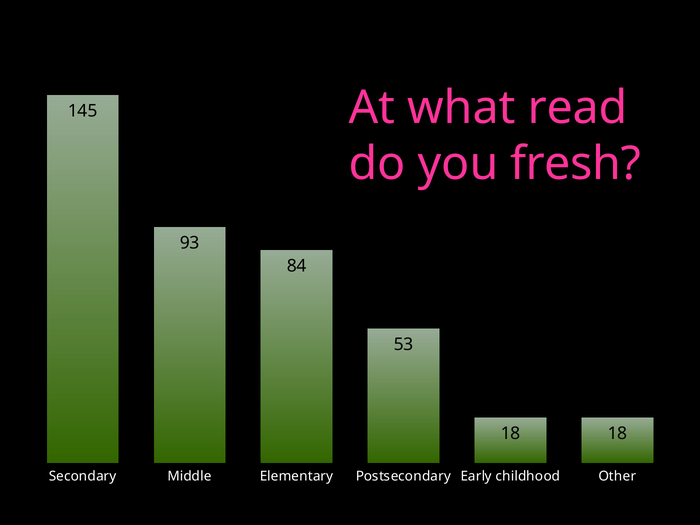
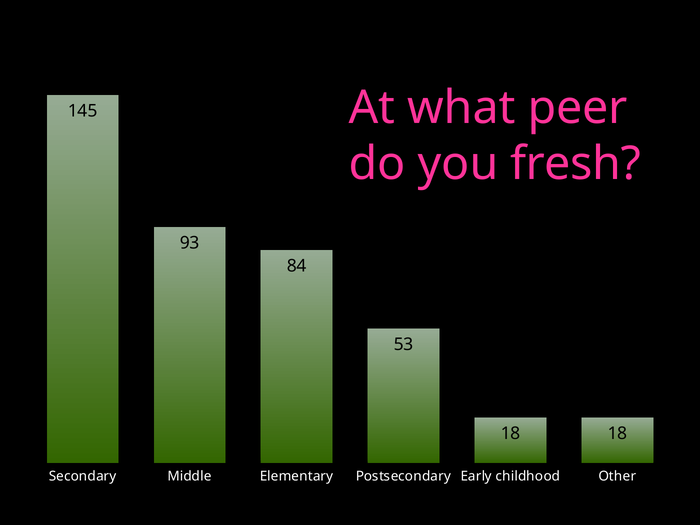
read: read -> peer (578, 108)
